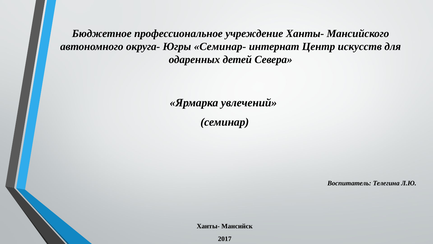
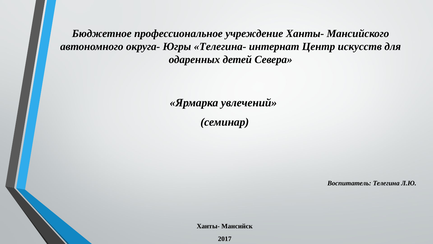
Семинар-: Семинар- -> Телегина- (220, 46)
